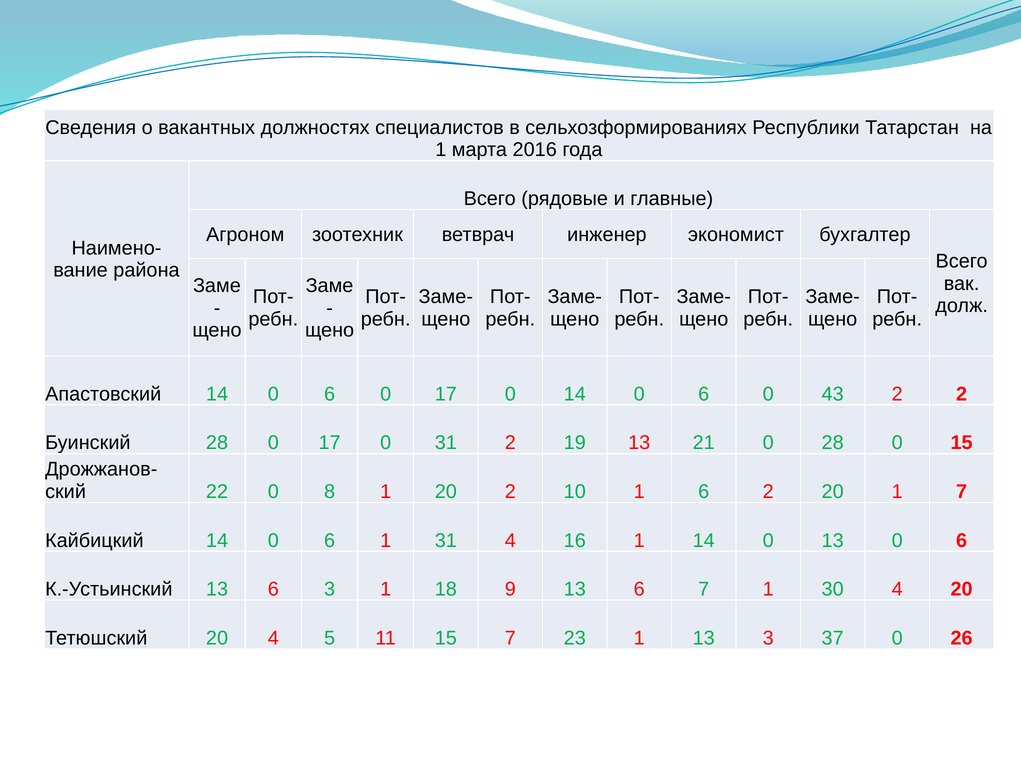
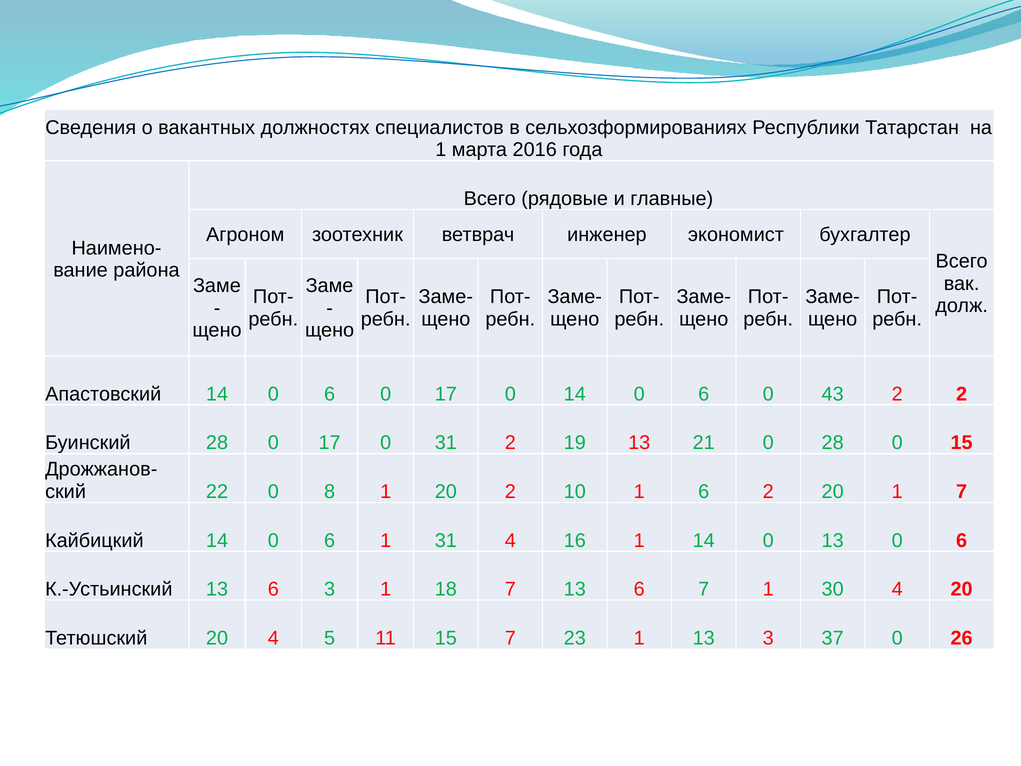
18 9: 9 -> 7 (510, 589)
